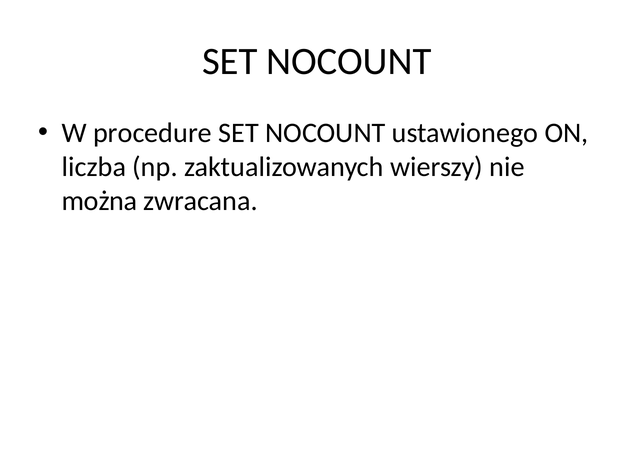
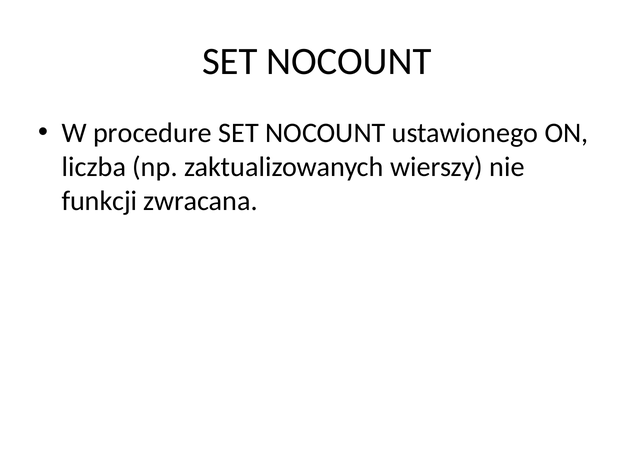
można: można -> funkcji (99, 201)
